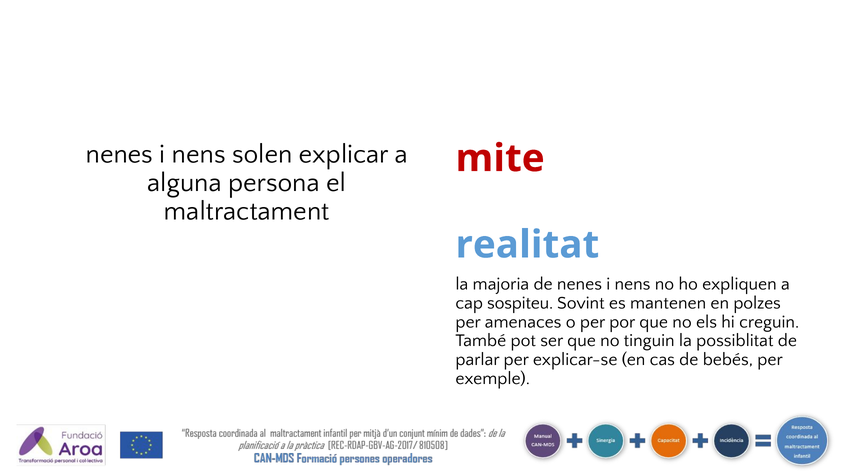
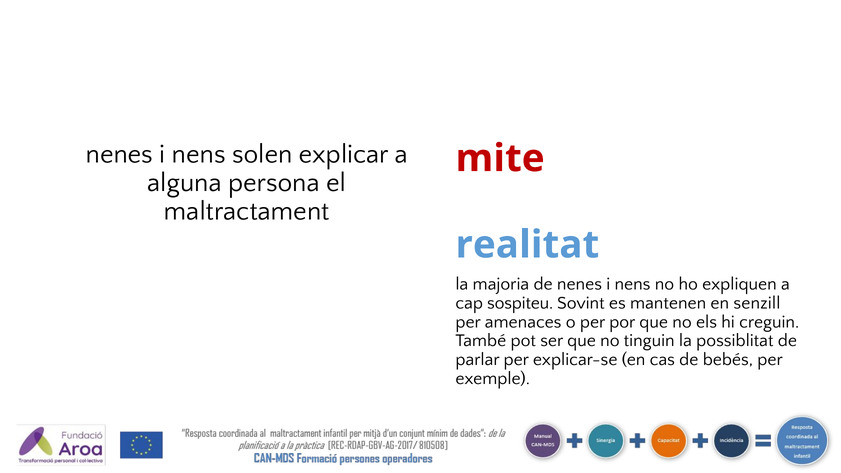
polzes: polzes -> senzill (757, 303)
